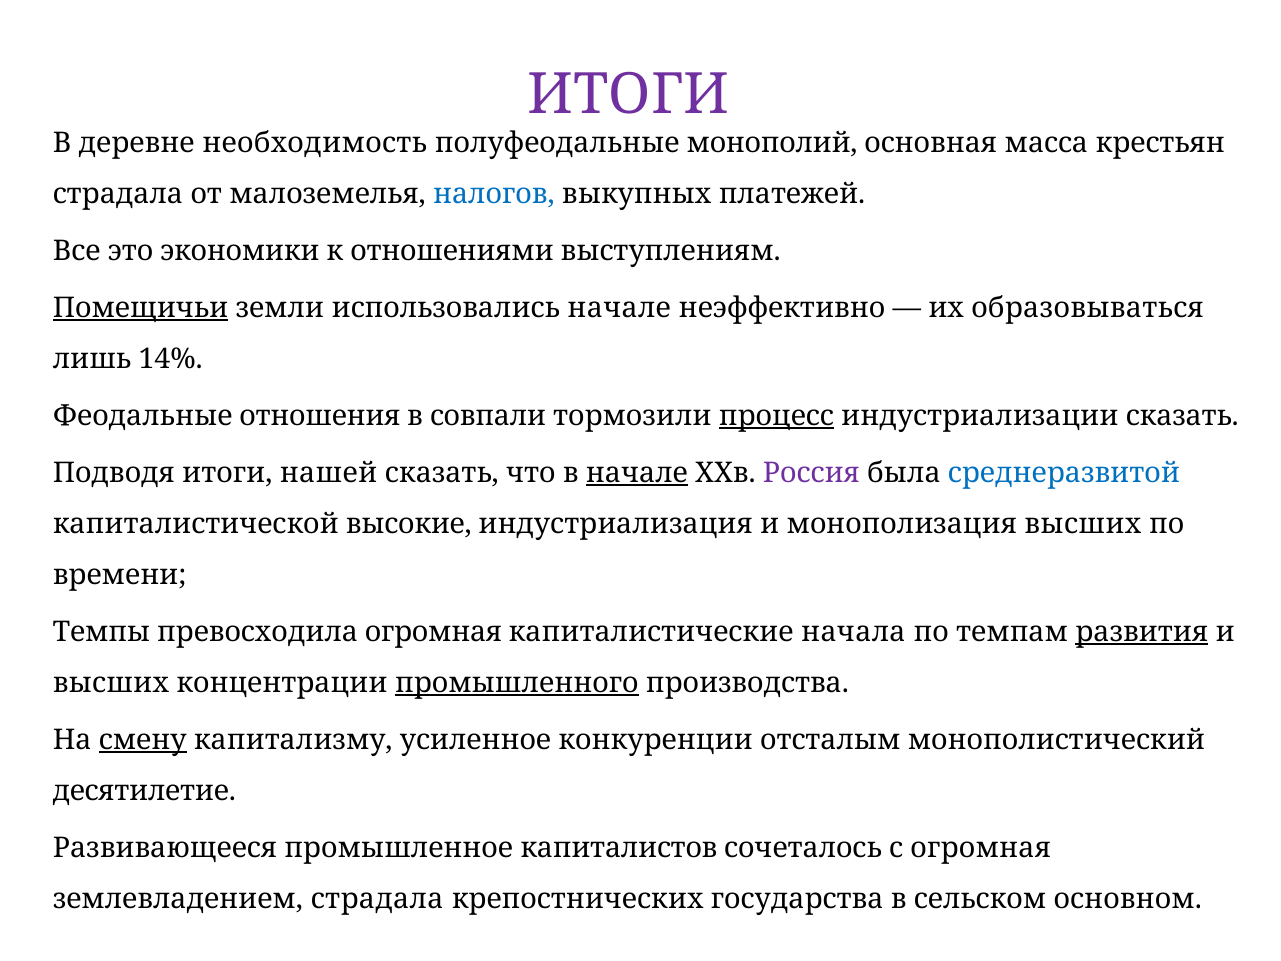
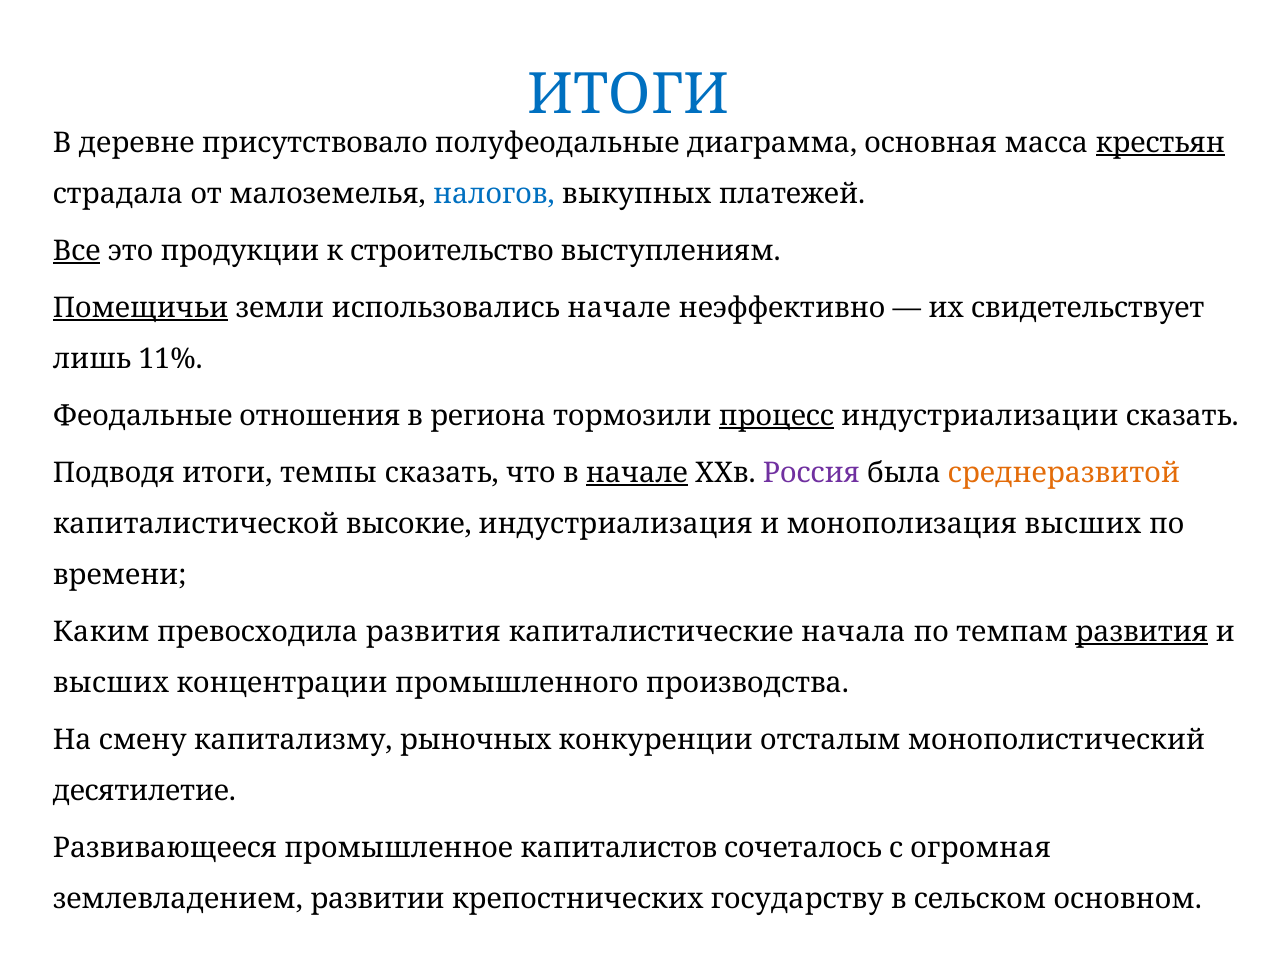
ИТОГИ colour: purple -> blue (628, 95)
необходимость: необходимость -> присутствовало (315, 143)
монополий: монополий -> диаграмма (772, 143)
крестьян underline: none -> present (1160, 143)
Все underline: none -> present (77, 251)
экономики: экономики -> продукции (240, 251)
отношениями: отношениями -> строительство (452, 251)
образовываться: образовываться -> свидетельствует (1088, 308)
14%: 14% -> 11% (171, 359)
совпали: совпали -> региона (488, 416)
нашей: нашей -> темпы (329, 473)
среднеразвитой colour: blue -> orange (1064, 473)
Темпы: Темпы -> Каким (101, 632)
превосходила огромная: огромная -> развития (433, 632)
промышленного underline: present -> none (517, 683)
смену underline: present -> none (143, 740)
усиленное: усиленное -> рыночных (476, 740)
землевладением страдала: страдала -> развитии (378, 899)
государства: государства -> государству (797, 899)
